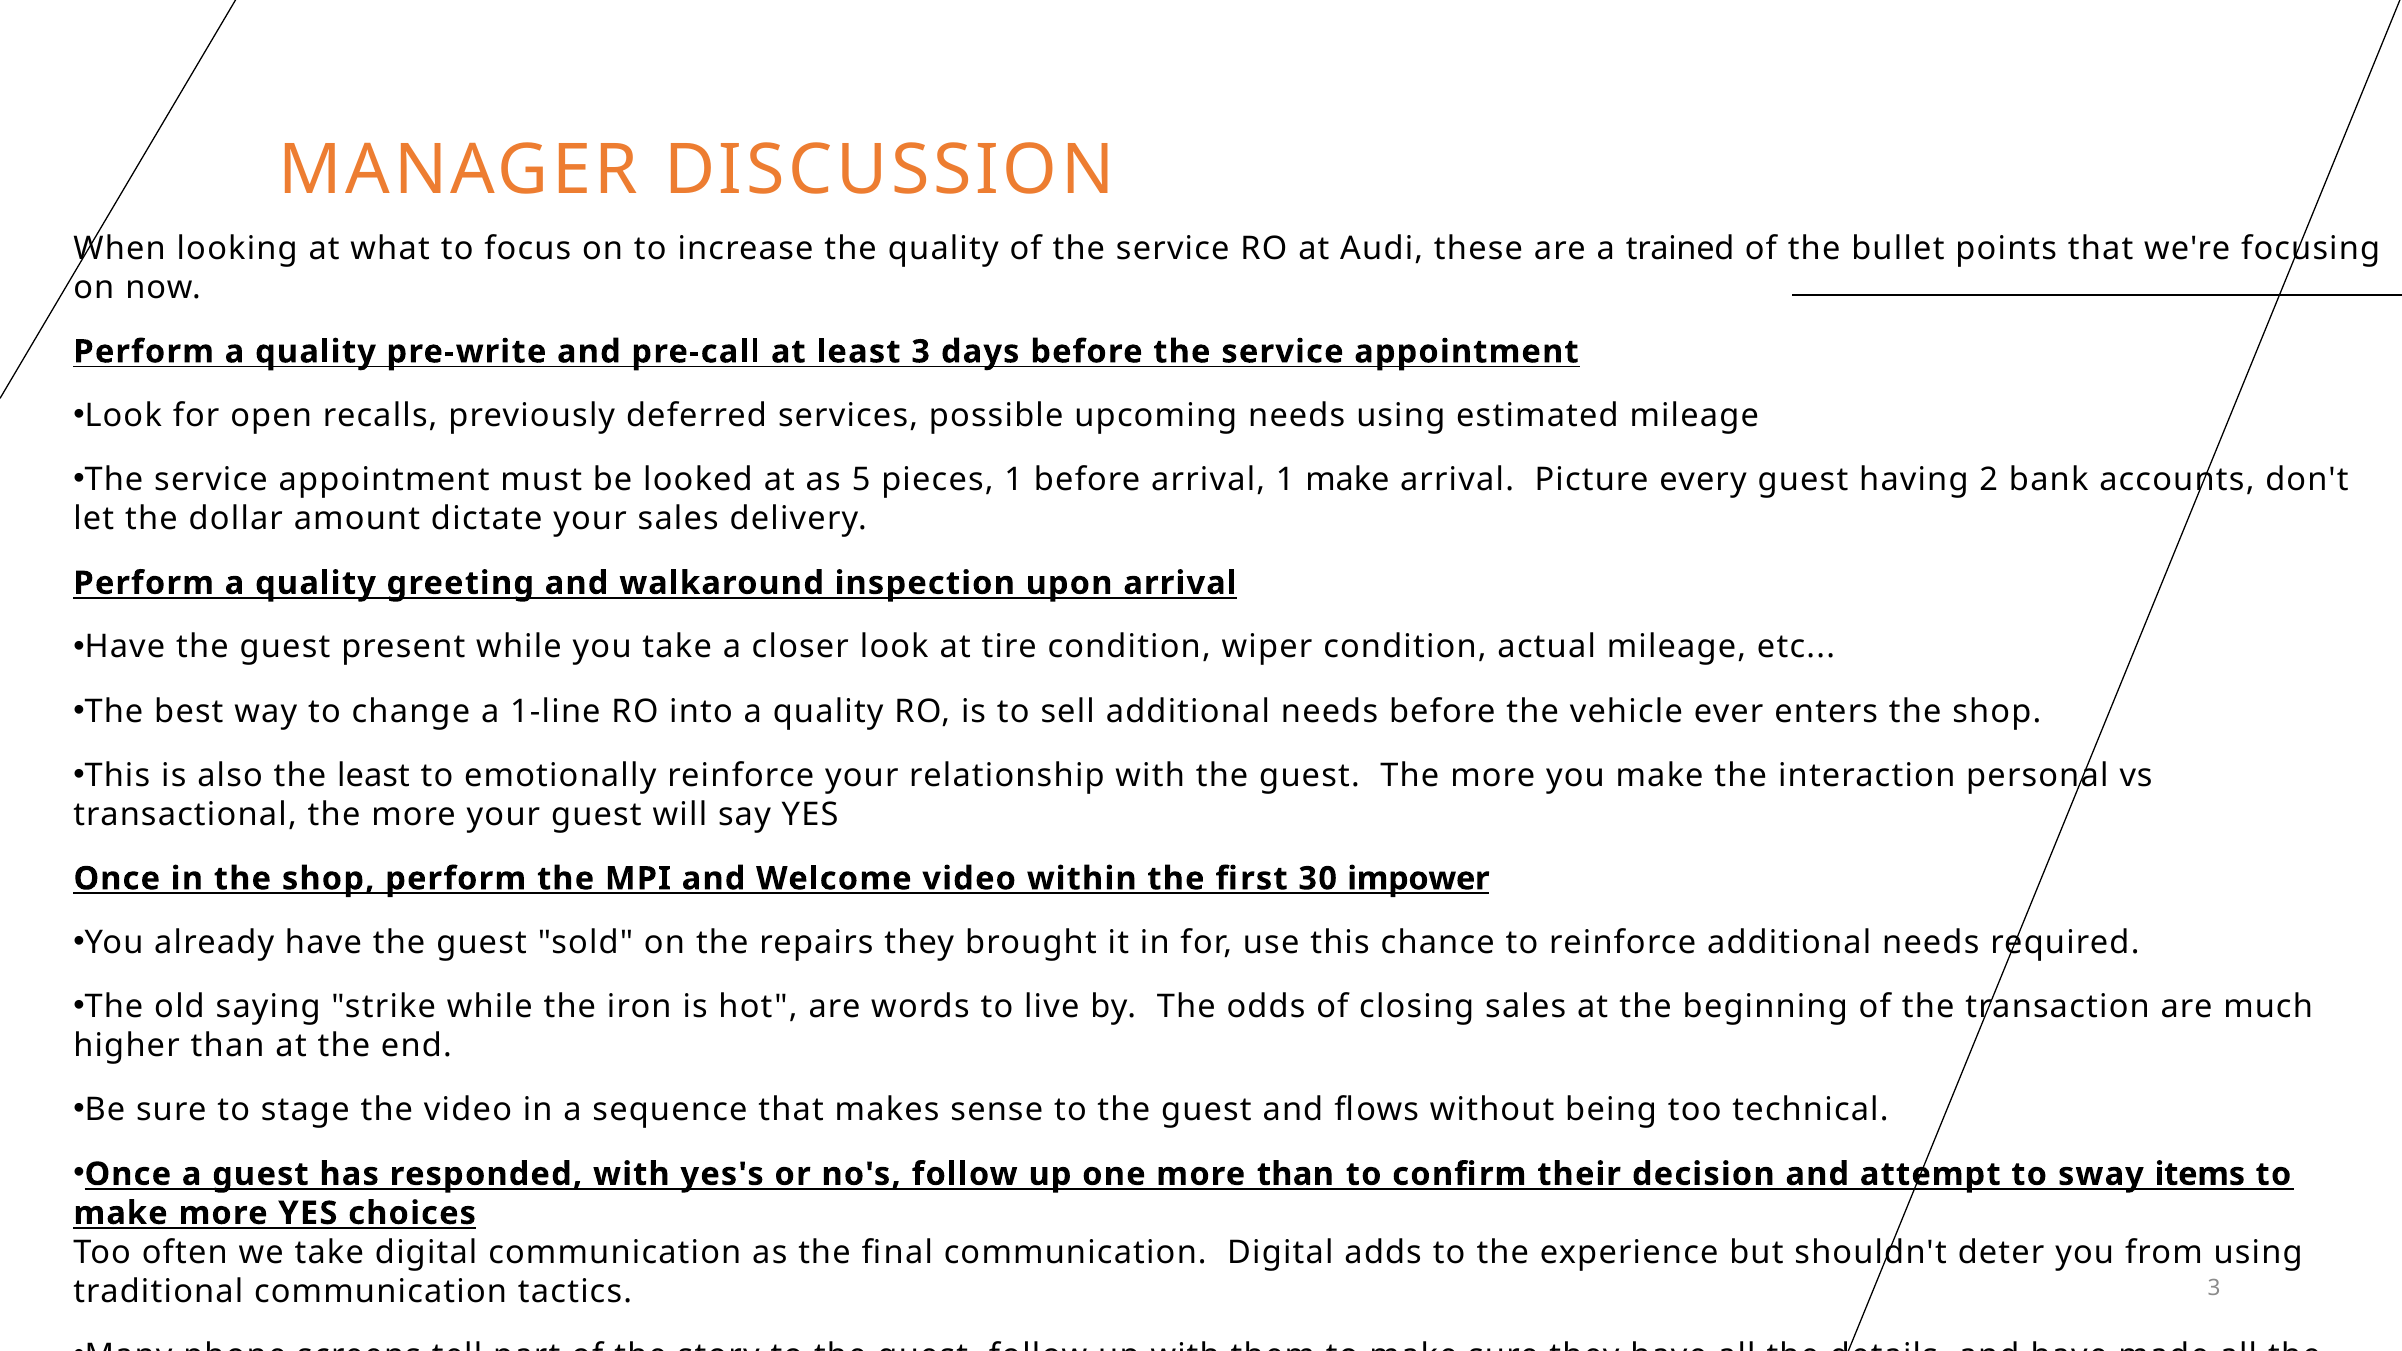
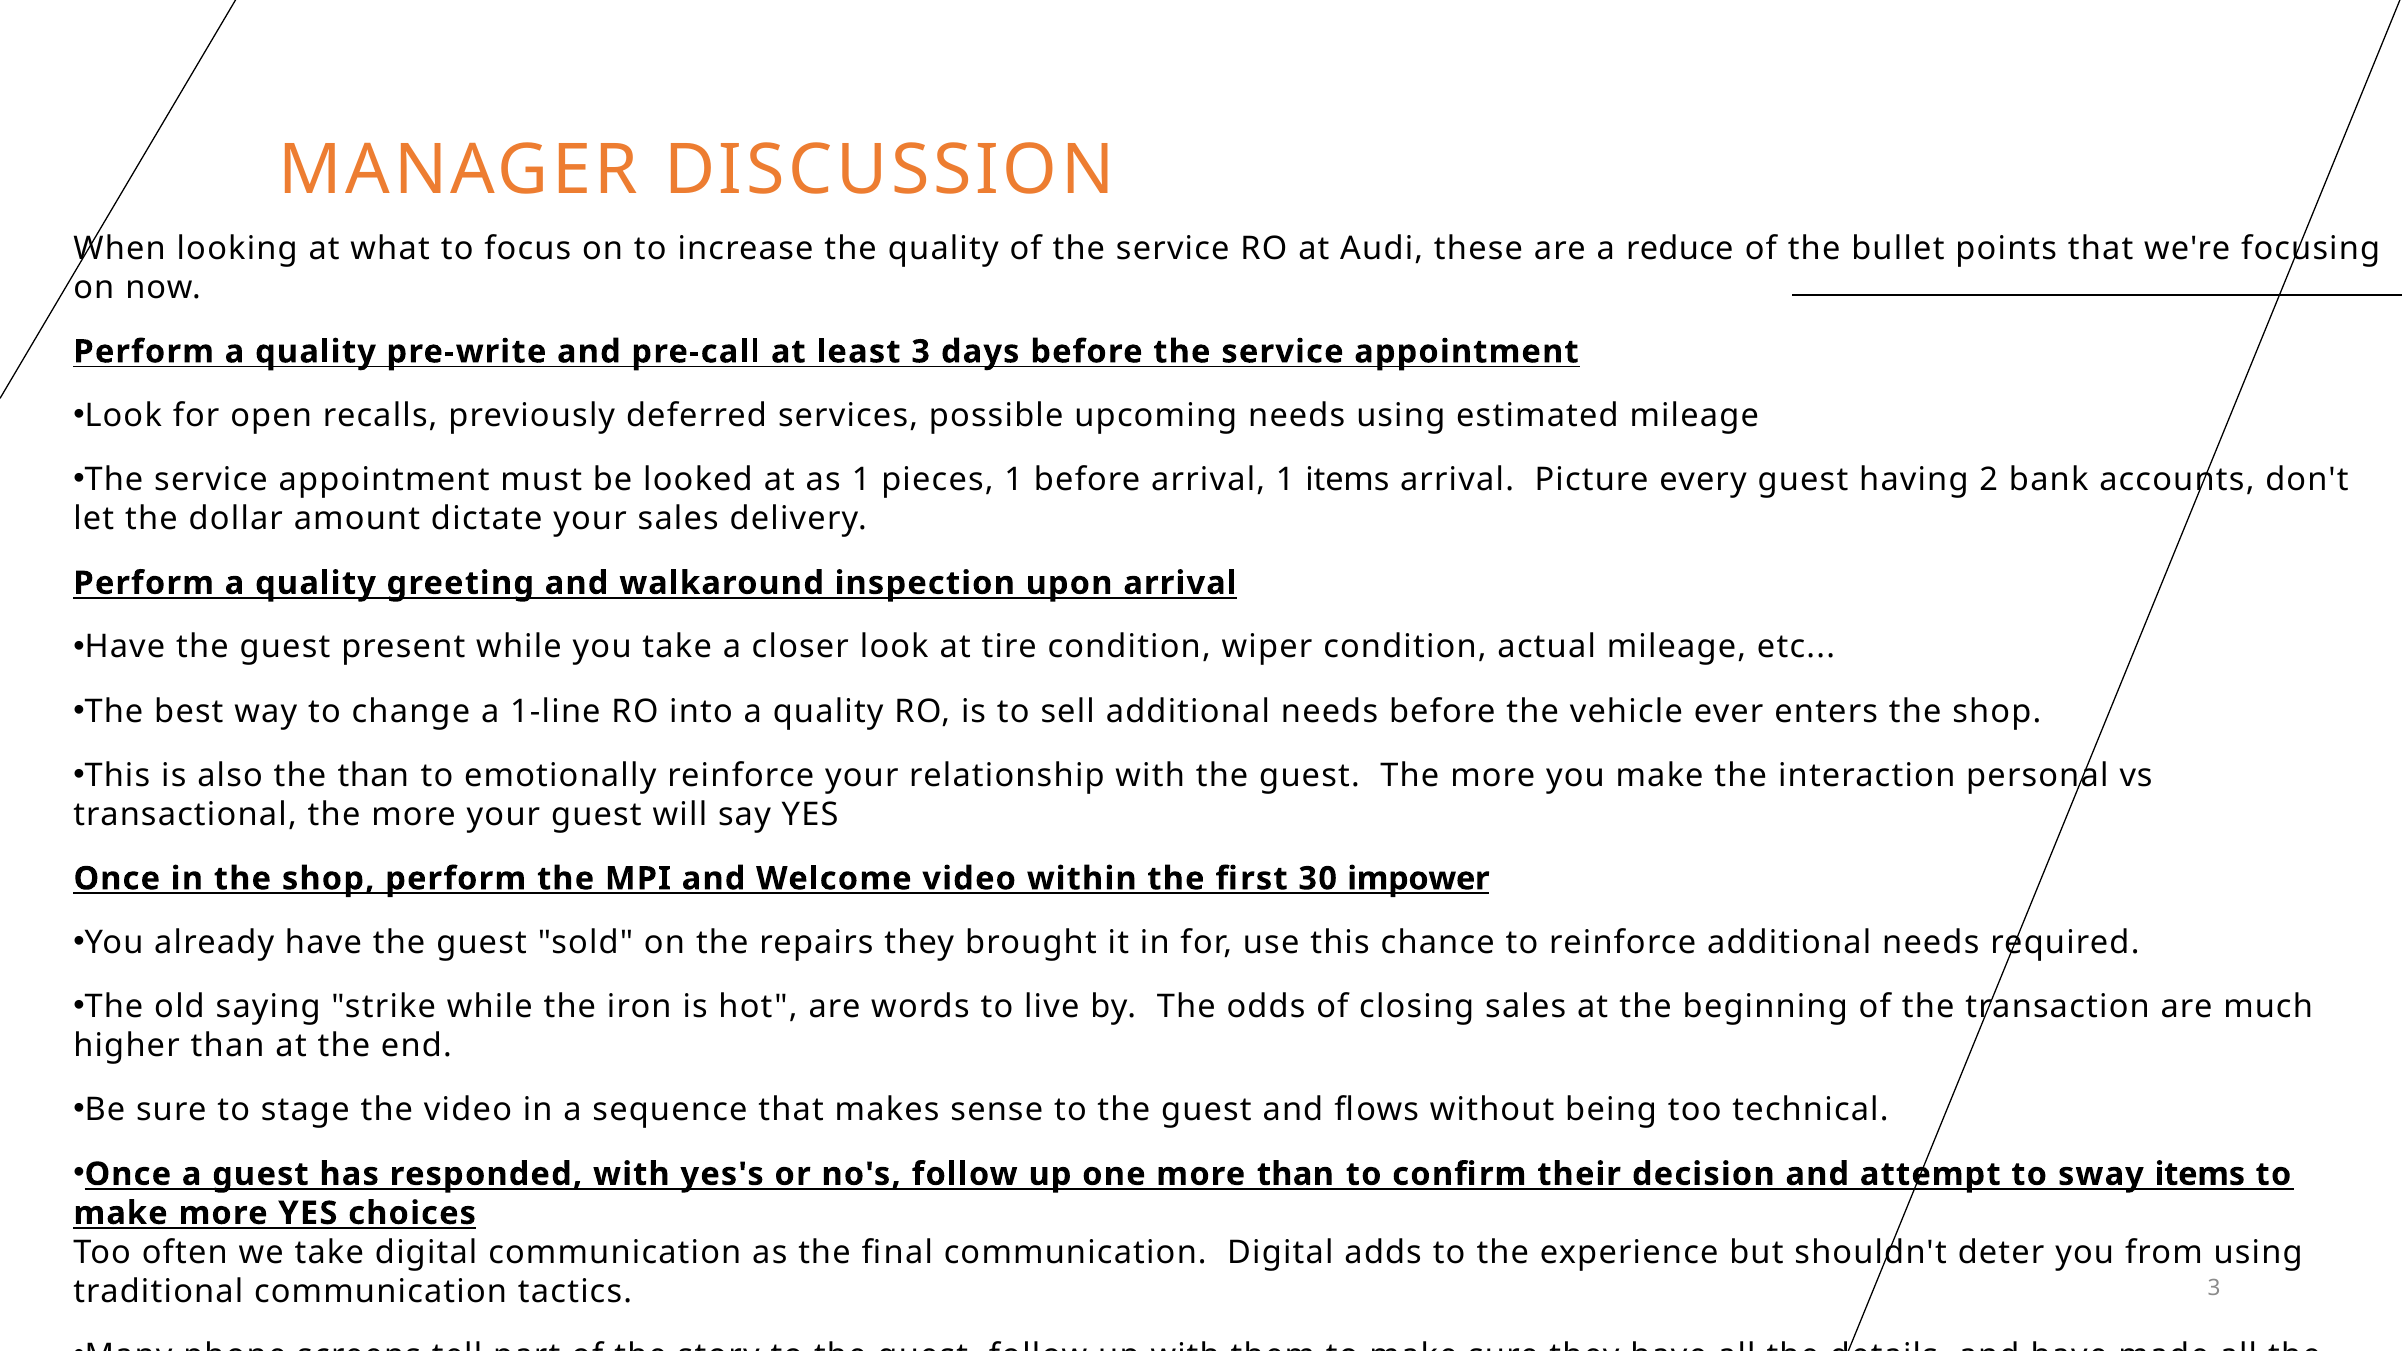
trained: trained -> reduce (1680, 249)
as 5: 5 -> 1 (861, 480)
1 make: make -> items (1347, 480)
the least: least -> than (373, 776)
